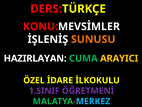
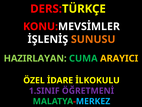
HAZIRLAYAN colour: white -> light green (35, 58)
